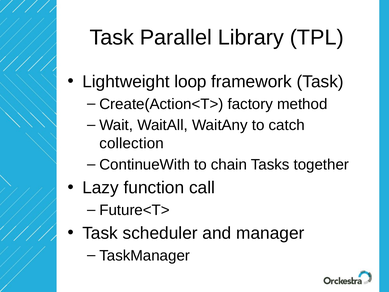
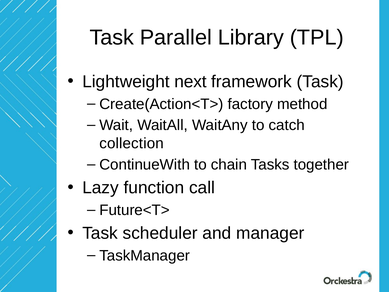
loop: loop -> next (191, 82)
